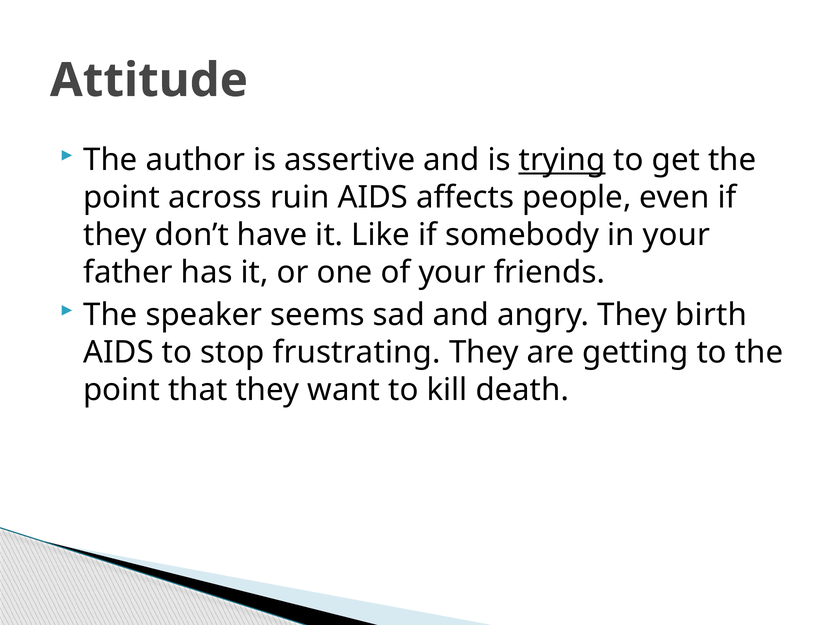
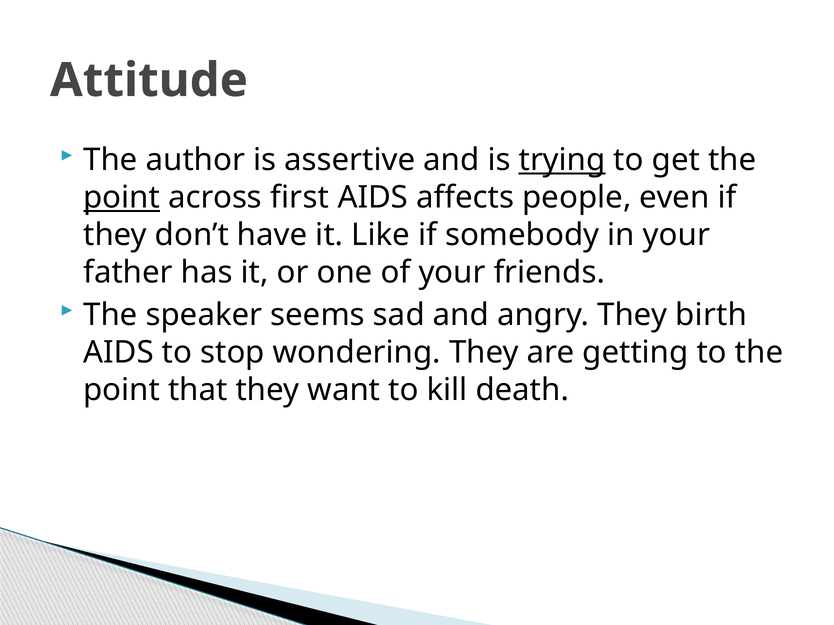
point underline: none -> present (122, 198)
ruin: ruin -> first (300, 198)
frustrating: frustrating -> wondering (357, 353)
